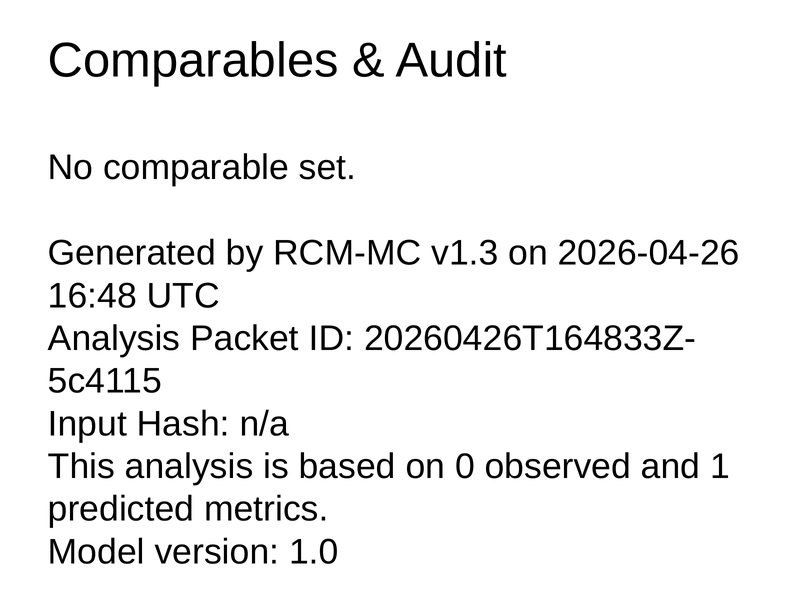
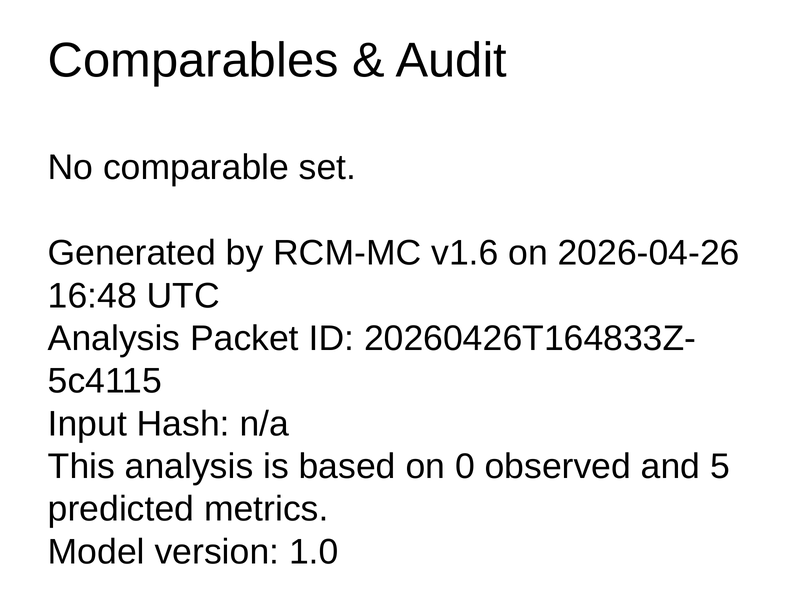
v1.3: v1.3 -> v1.6 (465, 253)
1: 1 -> 5 (720, 467)
